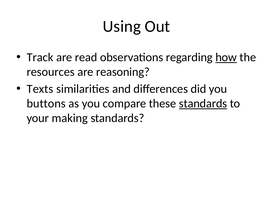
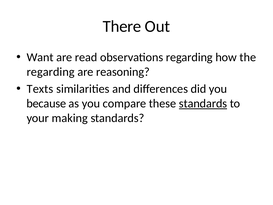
Using: Using -> There (122, 26)
Track: Track -> Want (40, 57)
how underline: present -> none (226, 57)
resources: resources -> regarding (51, 72)
buttons: buttons -> because (46, 103)
